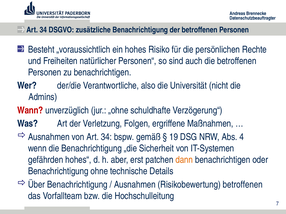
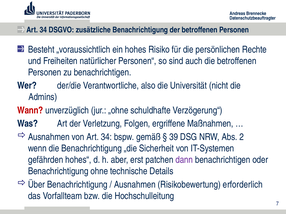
19: 19 -> 39 (174, 137)
4: 4 -> 2 (242, 137)
dann colour: orange -> purple (184, 160)
Risikobewertung betroffenen: betroffenen -> erforderlich (243, 185)
